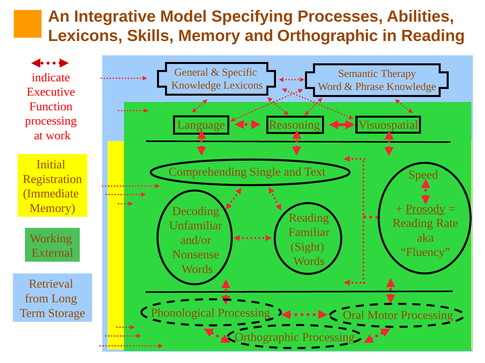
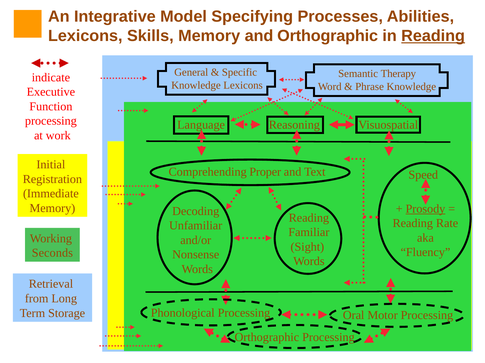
Reading underline: none -> present (433, 36)
Single: Single -> Proper (265, 172)
External: External -> Seconds (52, 253)
